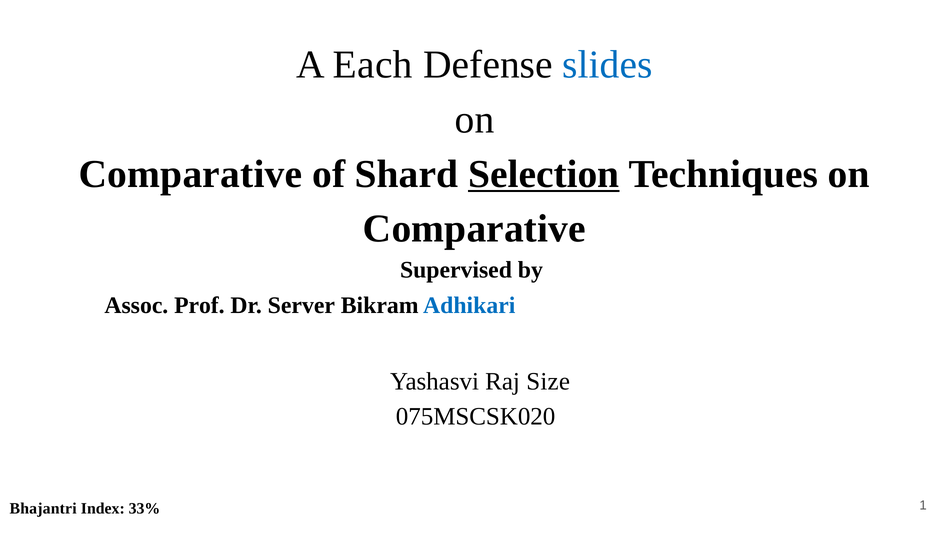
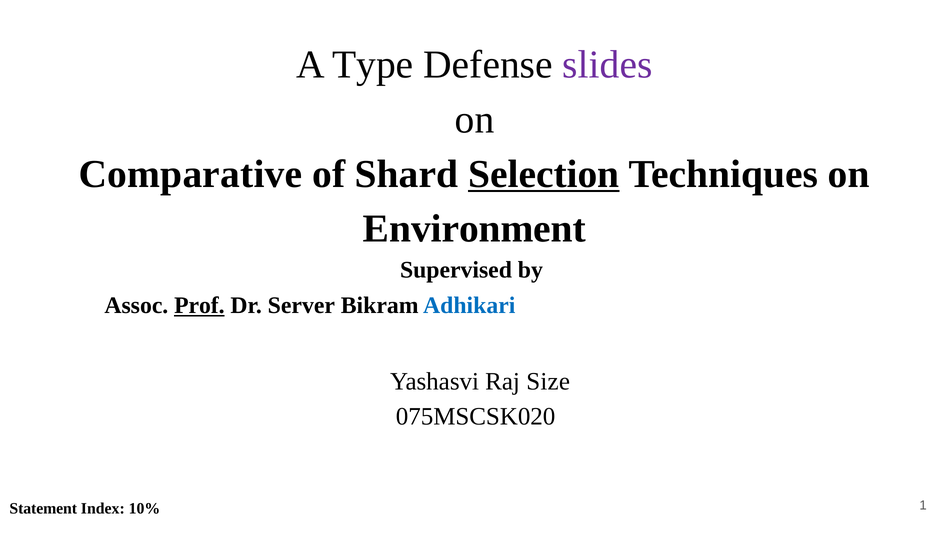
Each: Each -> Type (373, 65)
slides colour: blue -> purple (607, 65)
Comparative: Comparative -> Environment (474, 229)
Prof underline: none -> present (199, 306)
Bhajantri: Bhajantri -> Statement (43, 508)
33%: 33% -> 10% (144, 508)
